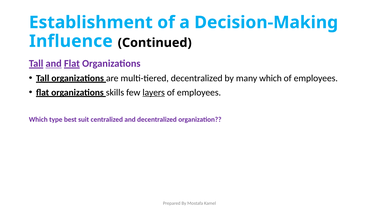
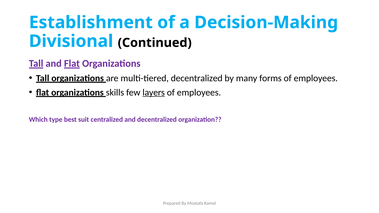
Influence: Influence -> Divisional (71, 41)
and underline: present -> none (54, 64)
many which: which -> forms (270, 78)
